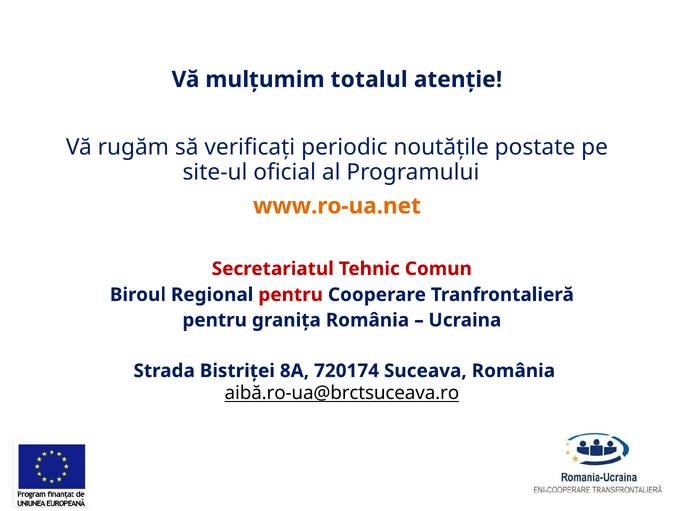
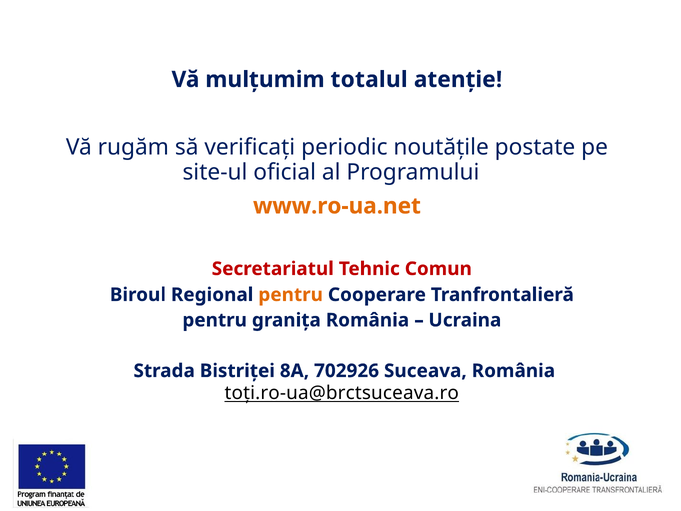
pentru colour: red -> orange (291, 295)
720174: 720174 -> 702926 (347, 371)
aibă.ro-ua@brctsuceava.ro: aibă.ro-ua@brctsuceava.ro -> toți.ro-ua@brctsuceava.ro (342, 393)
